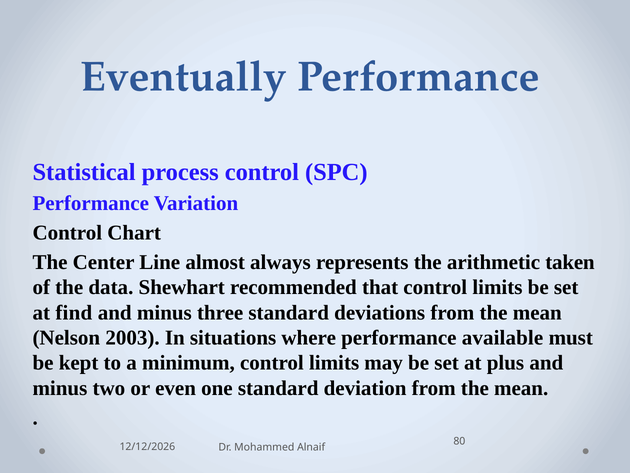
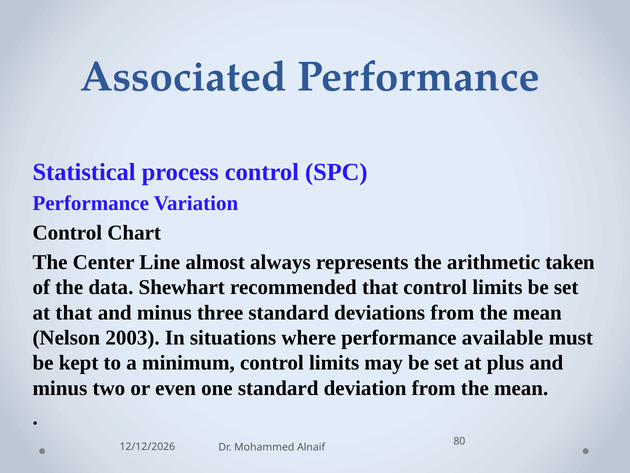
Eventually: Eventually -> Associated (183, 77)
at find: find -> that (74, 312)
